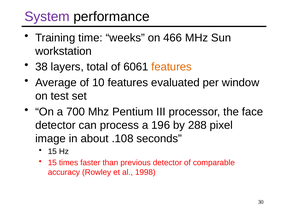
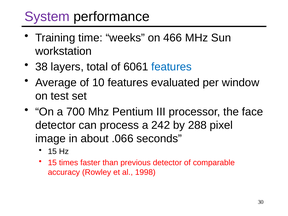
features colour: orange -> blue (172, 67)
196: 196 -> 242 (161, 125)
.108: .108 -> .066 (123, 139)
